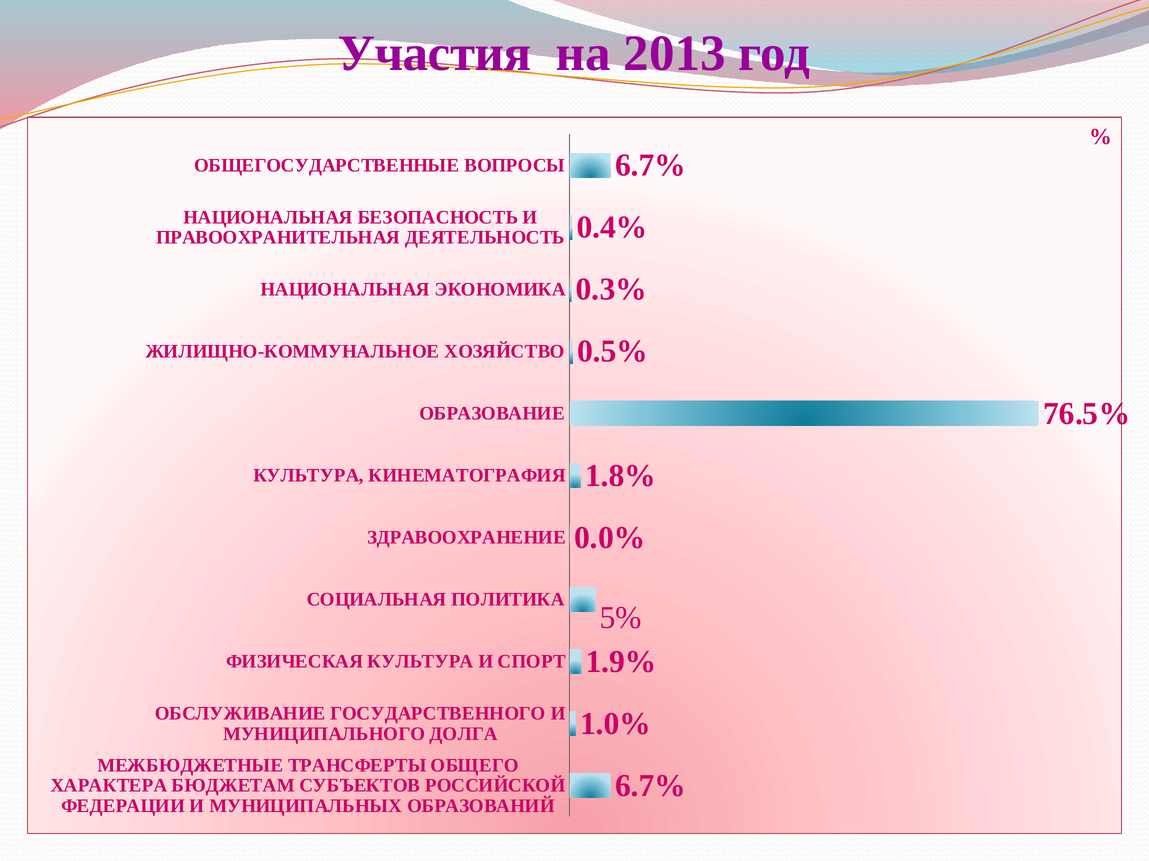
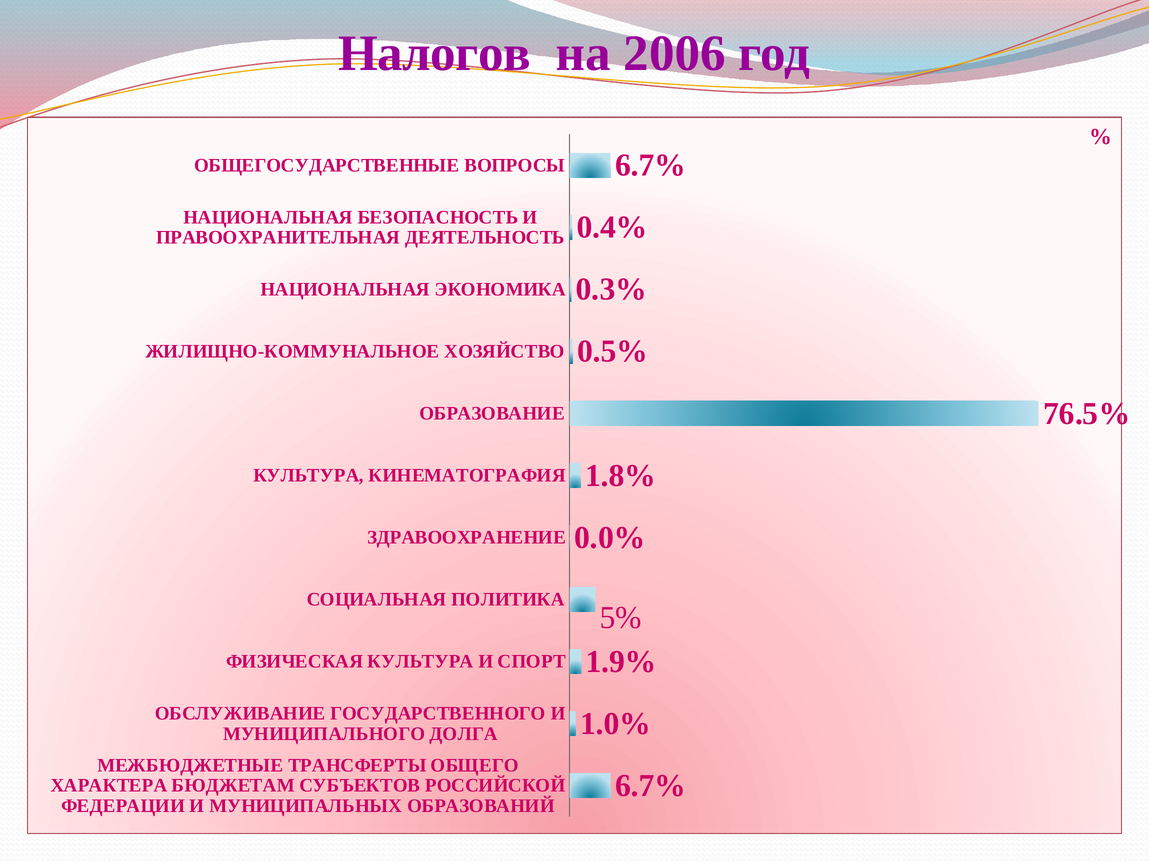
Участия: Участия -> Налогов (434, 54)
2013: 2013 -> 2006 (675, 54)
